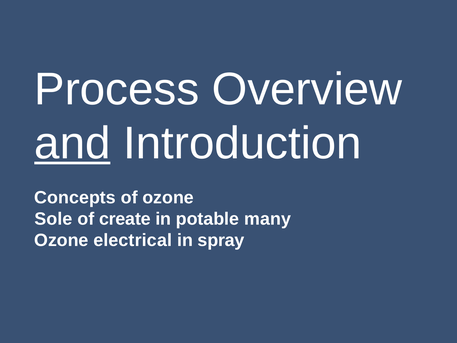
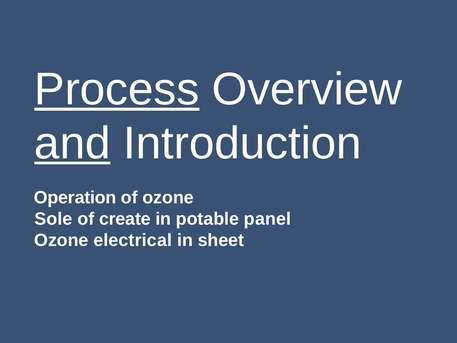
Process underline: none -> present (117, 89)
Concepts: Concepts -> Operation (75, 197)
many: many -> panel (268, 219)
spray: spray -> sheet (221, 240)
